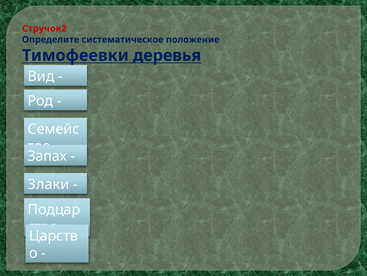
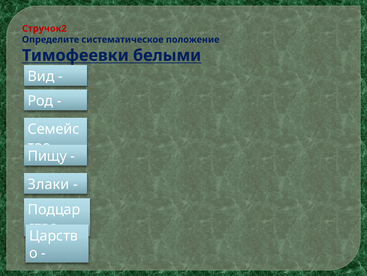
деревья: деревья -> белыми (167, 55)
Запах: Запах -> Пищу (47, 156)
